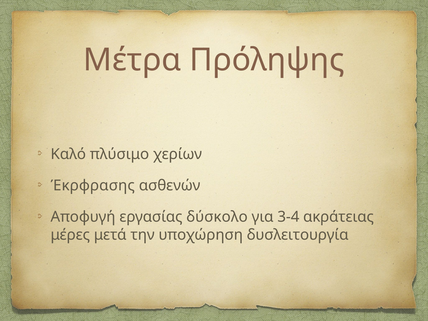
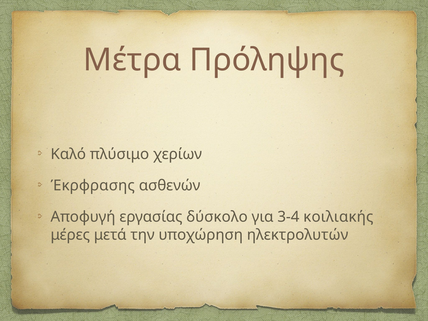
ακράτειας: ακράτειας -> κοιλιακής (338, 217)
δυσλειτουργία: δυσλειτουργία -> ηλεκτρολυτών (298, 235)
